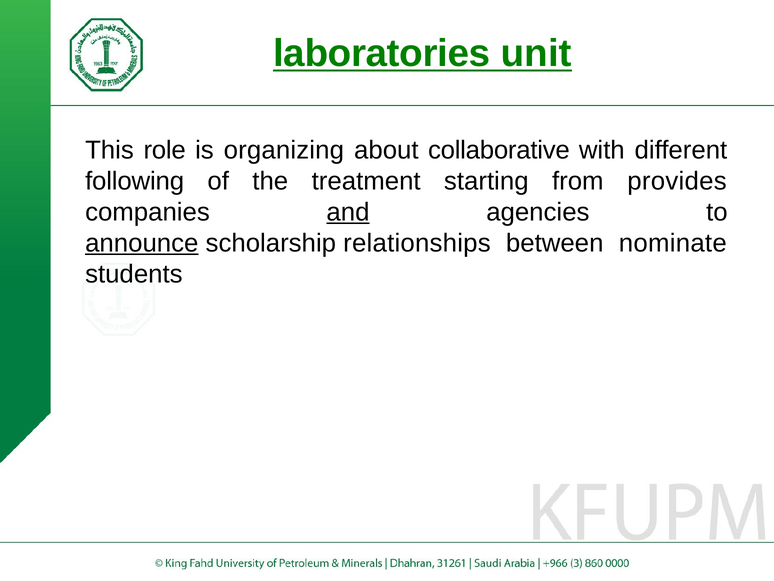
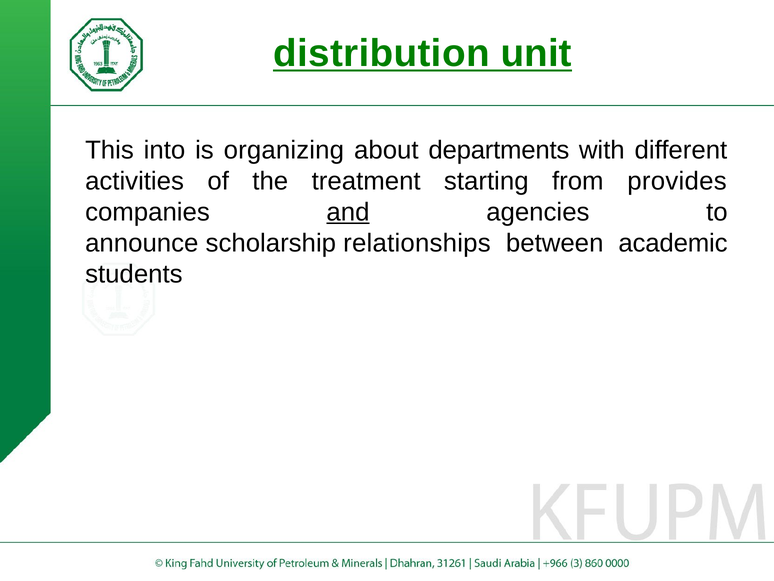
laboratories: laboratories -> distribution (381, 53)
role: role -> into (165, 150)
collaborative: collaborative -> departments (499, 150)
following: following -> activities (135, 181)
announce underline: present -> none (142, 243)
nominate: nominate -> academic (673, 243)
